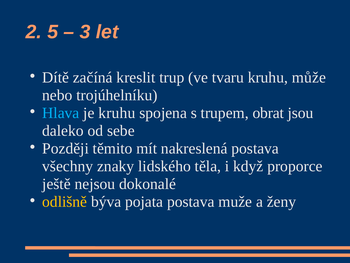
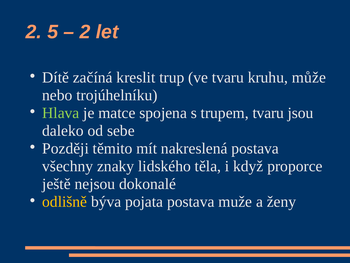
3: 3 -> 2 (85, 32)
Hlava colour: light blue -> light green (61, 113)
je kruhu: kruhu -> matce (117, 113)
trupem obrat: obrat -> tvaru (268, 113)
